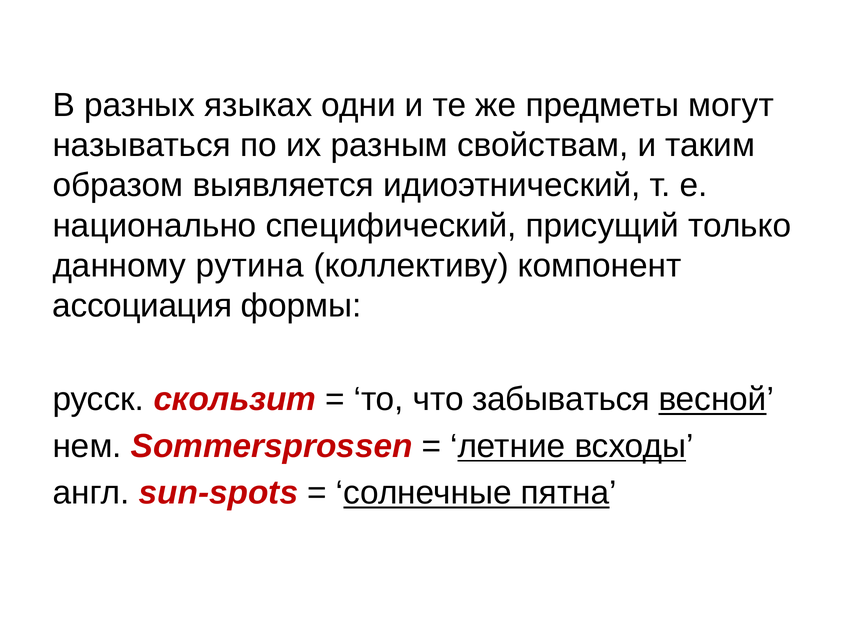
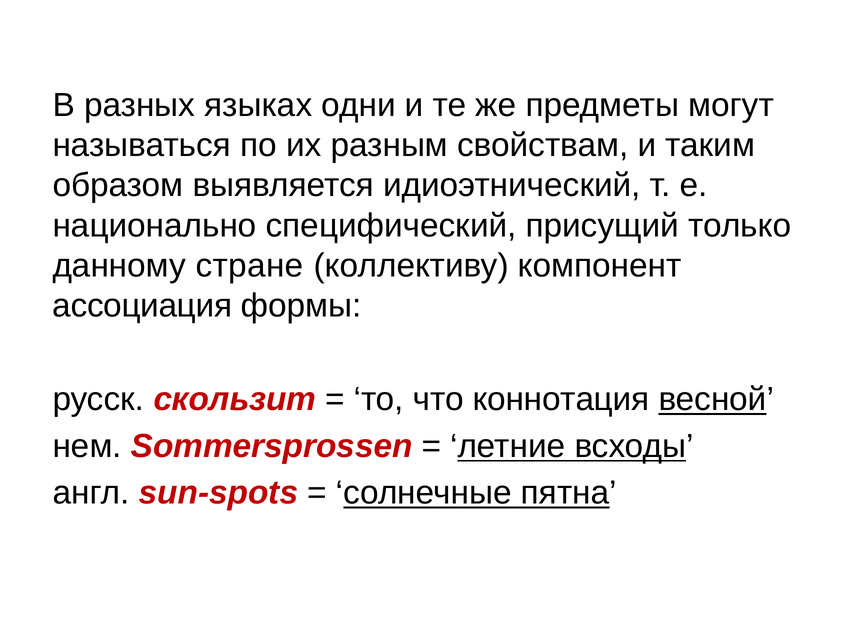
рутина: рутина -> стране (250, 266)
забываться: забываться -> коннотация (561, 399)
